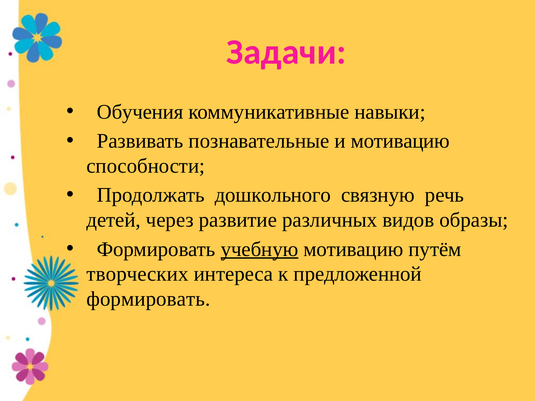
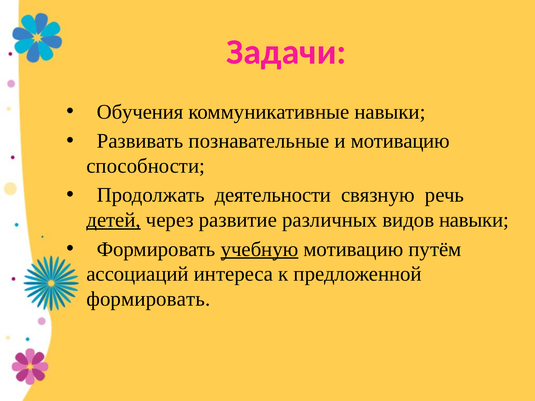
дошкольного: дошкольного -> деятельности (273, 195)
детей underline: none -> present (114, 220)
видов образы: образы -> навыки (474, 220)
творческих: творческих -> ассоциаций (138, 274)
